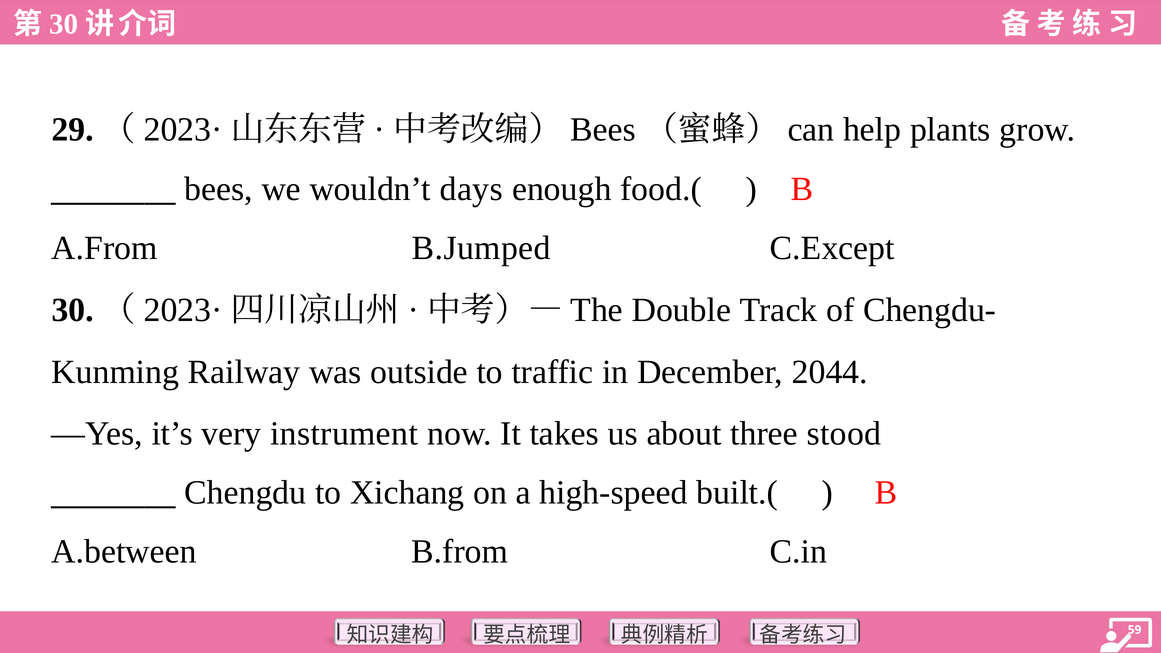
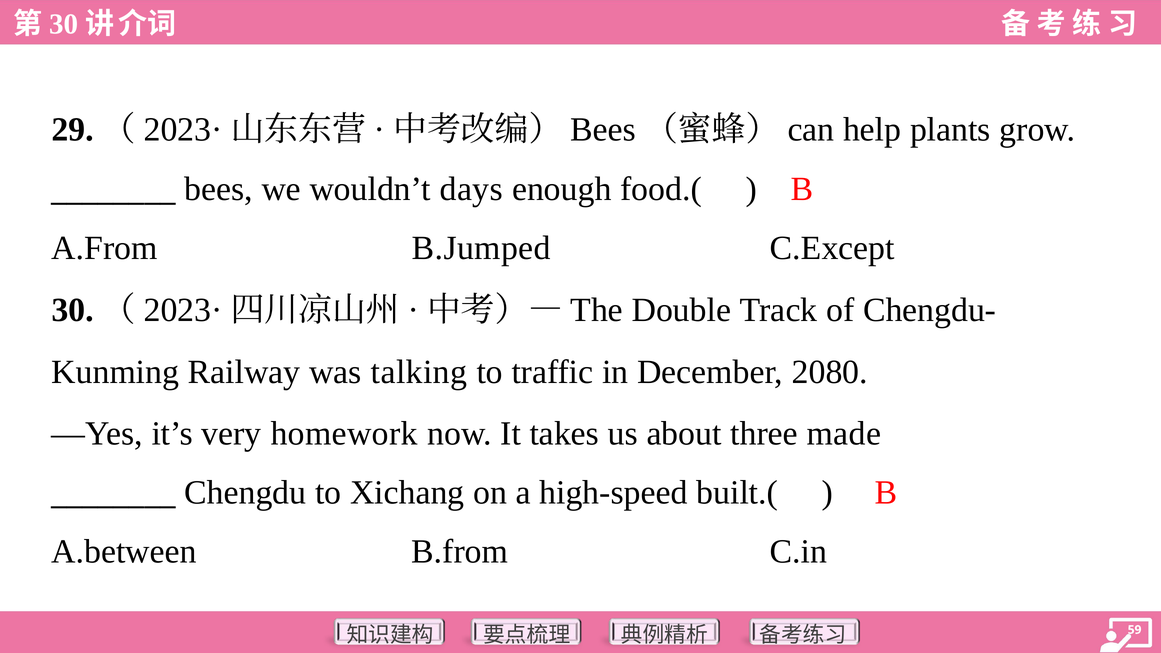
outside: outside -> talking (419, 372)
2044: 2044 -> 2080 (830, 372)
instrument: instrument -> homework (344, 434)
stood: stood -> made (844, 434)
